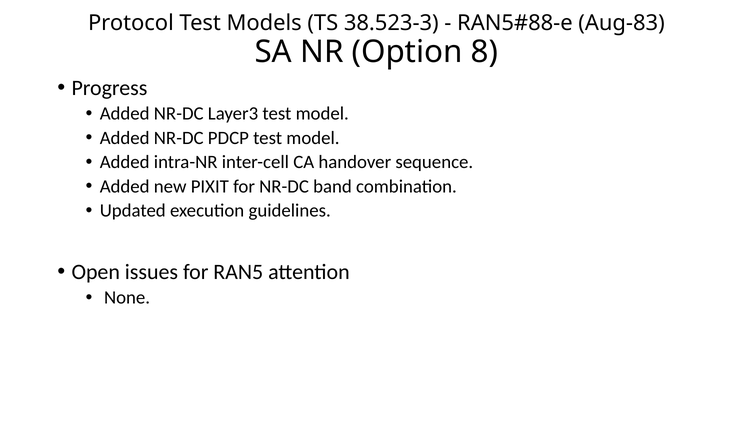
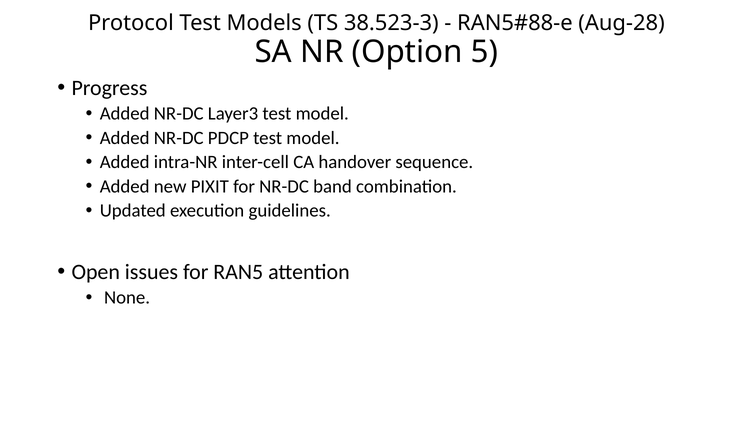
Aug-83: Aug-83 -> Aug-28 (622, 23)
8: 8 -> 5 (484, 52)
